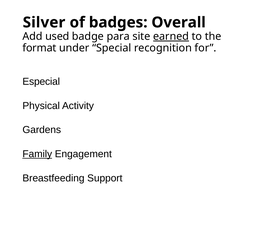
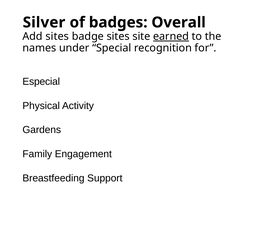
Add used: used -> sites (57, 36)
badge para: para -> sites (118, 36)
format: format -> names (39, 48)
Family underline: present -> none (37, 154)
